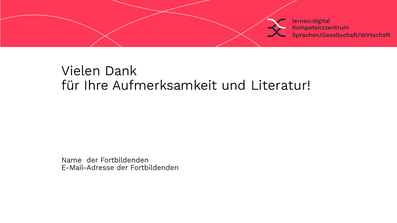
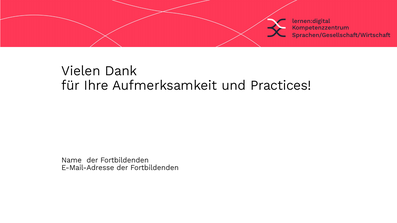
Literatur: Literatur -> Practices (281, 86)
